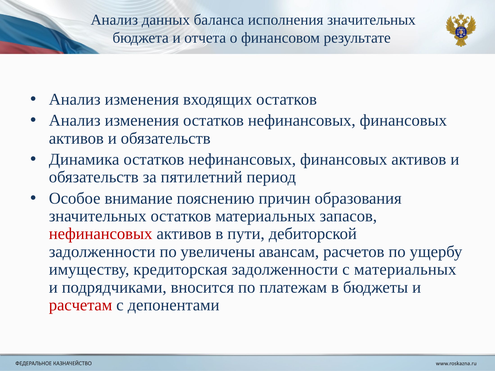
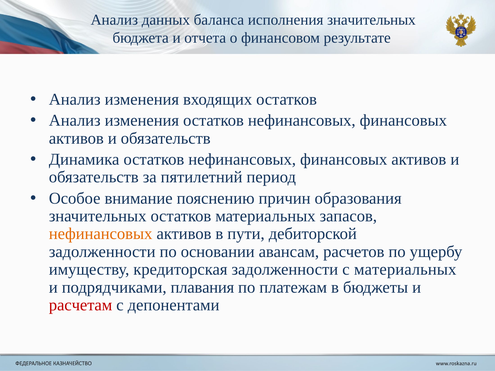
нефинансовых colour: red -> orange (101, 234)
увеличены: увеличены -> основании (218, 252)
вносится: вносится -> плавания (202, 287)
